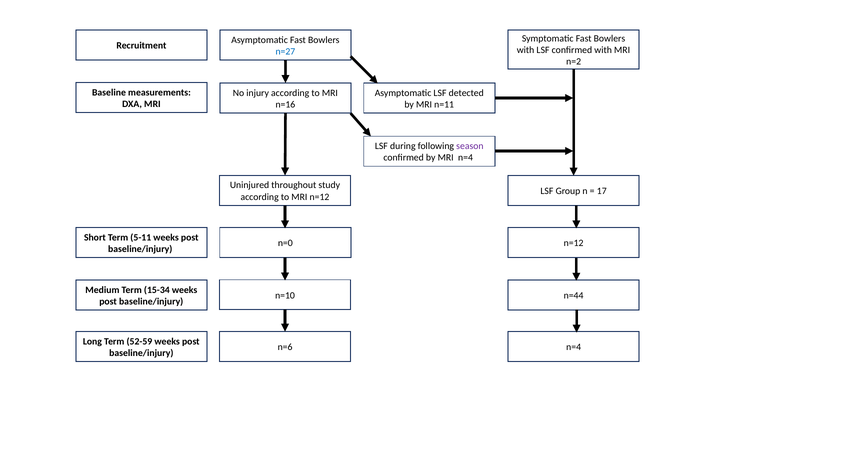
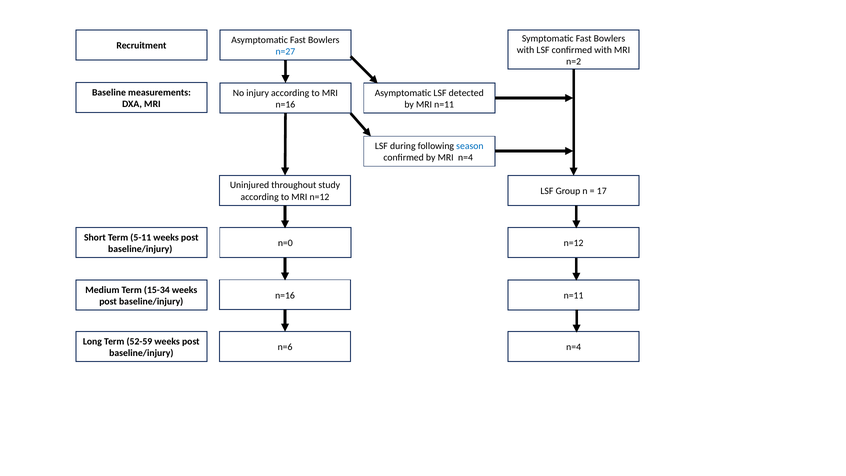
season colour: purple -> blue (470, 146)
n=10: n=10 -> n=16 (285, 295)
n=44: n=44 -> n=11 (574, 296)
